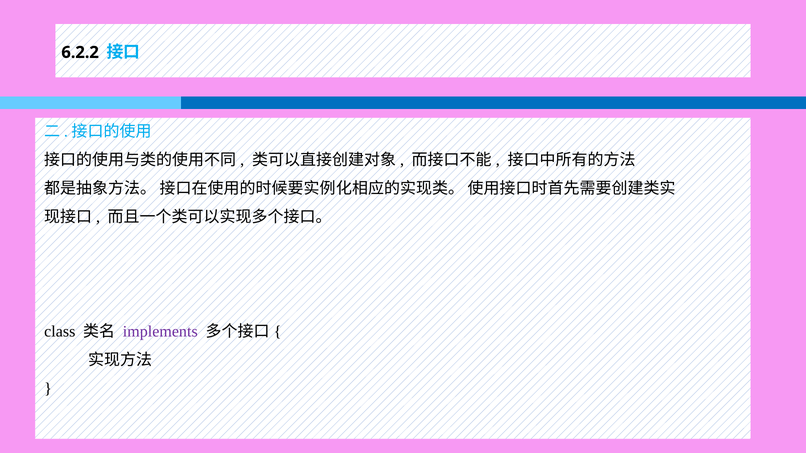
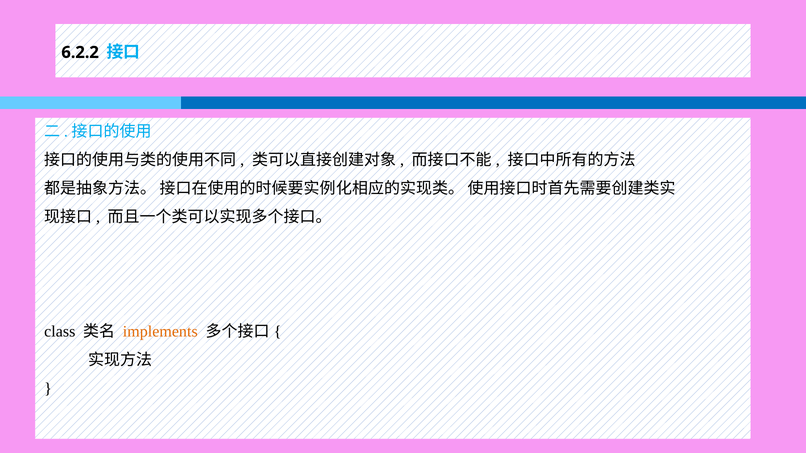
implements colour: purple -> orange (160, 332)
